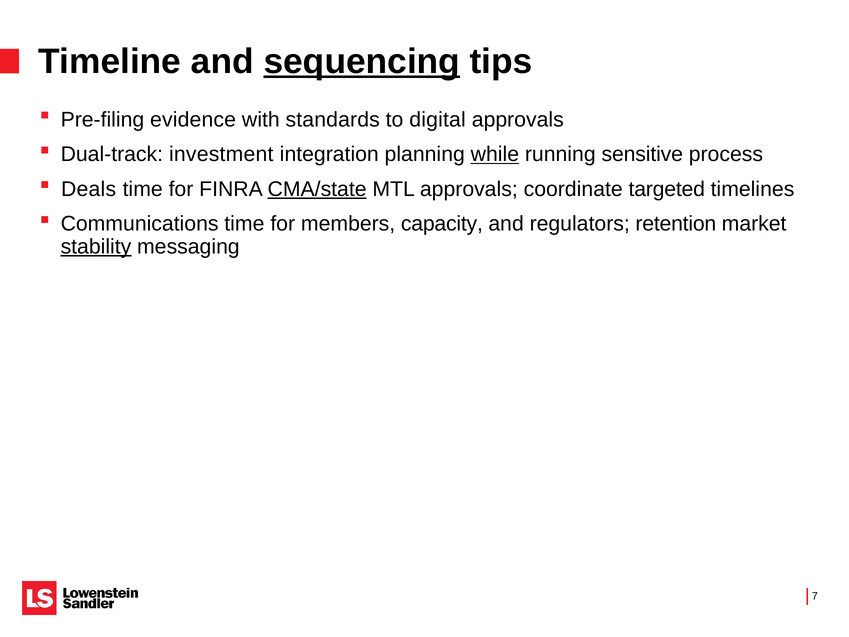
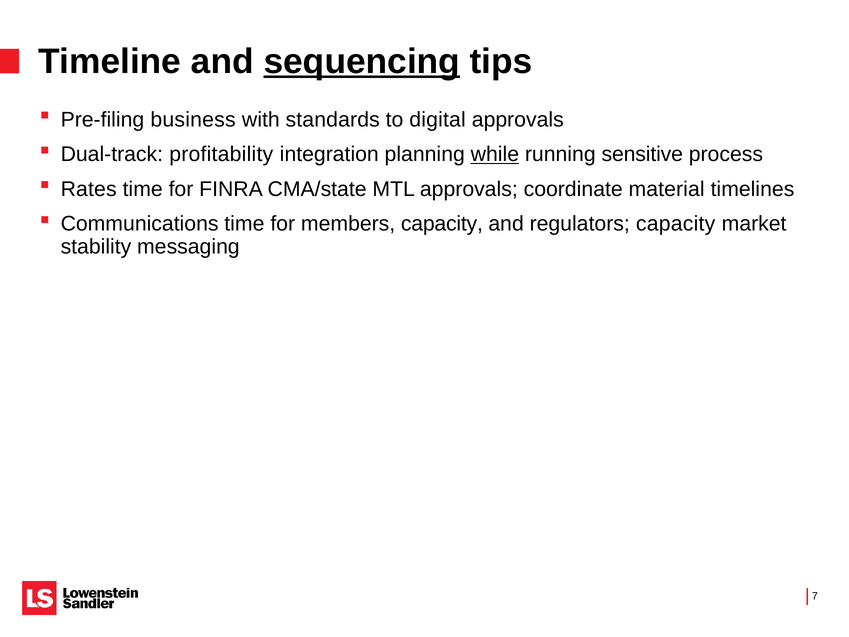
evidence: evidence -> business (193, 120)
investment: investment -> profitability (221, 154)
Deals: Deals -> Rates (89, 189)
CMA/state underline: present -> none (317, 189)
targeted: targeted -> material (667, 189)
regulators retention: retention -> capacity (676, 224)
stability underline: present -> none (96, 247)
